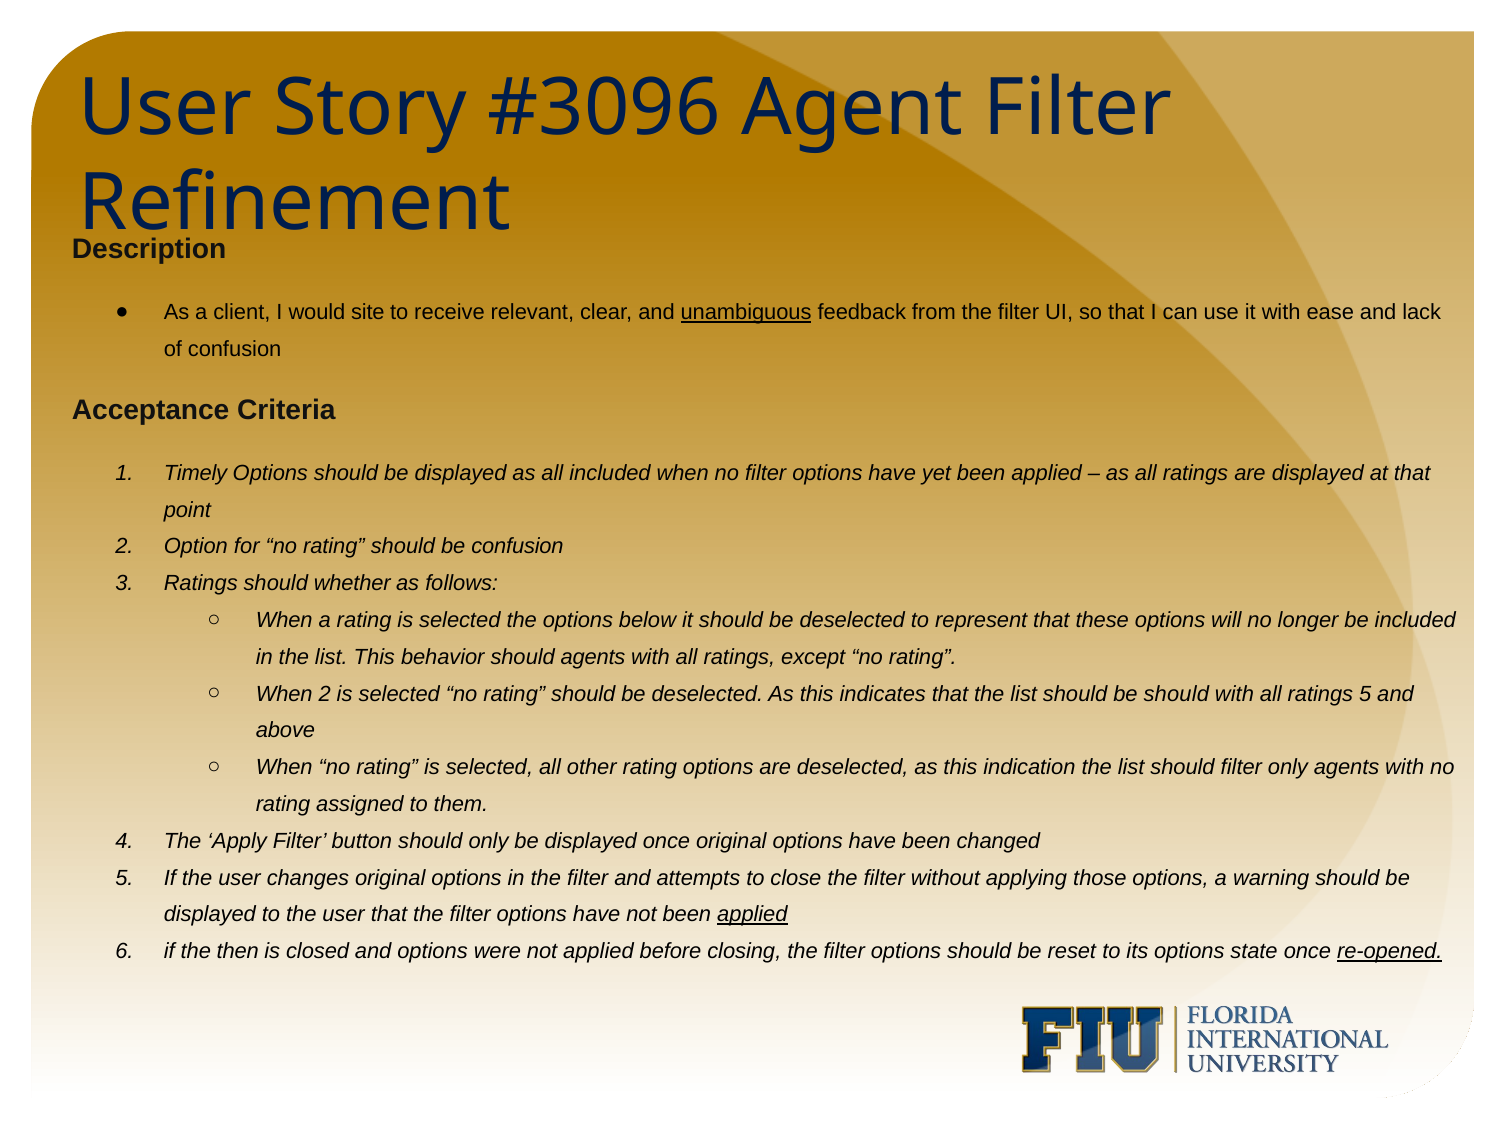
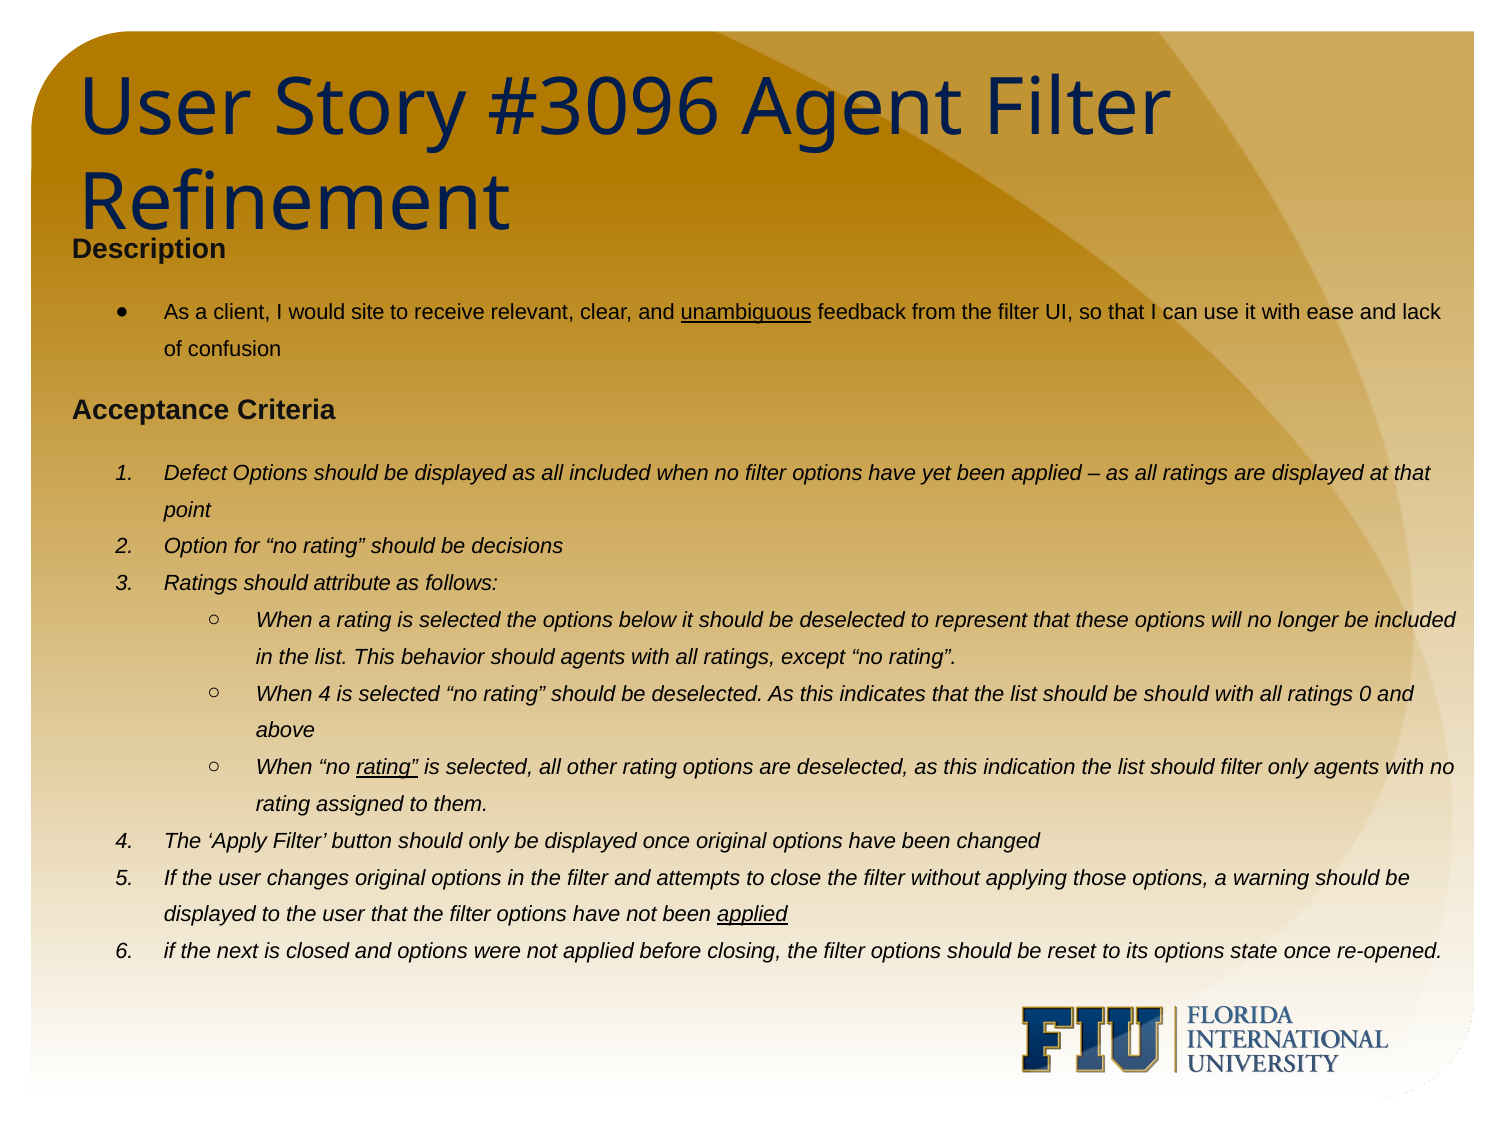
Timely: Timely -> Defect (195, 473)
be confusion: confusion -> decisions (517, 547)
whether: whether -> attribute (352, 583)
When 2: 2 -> 4 (325, 694)
ratings 5: 5 -> 0 (1365, 694)
rating underline: none -> present (387, 767)
then: then -> next (238, 951)
re-opened underline: present -> none (1390, 951)
